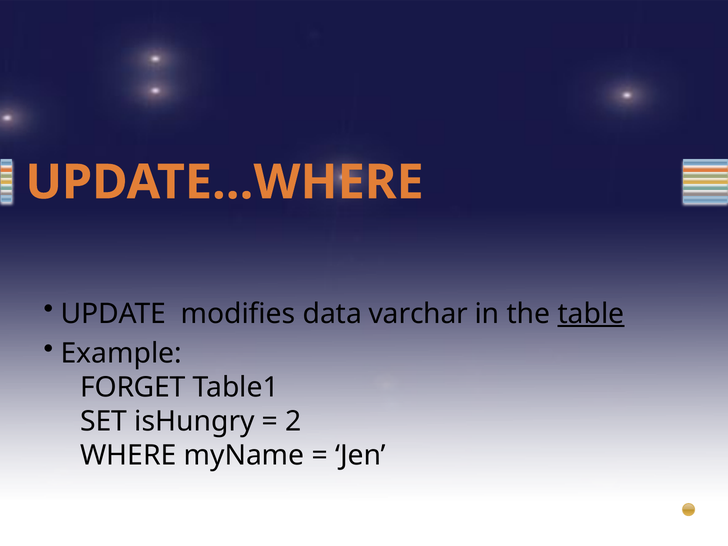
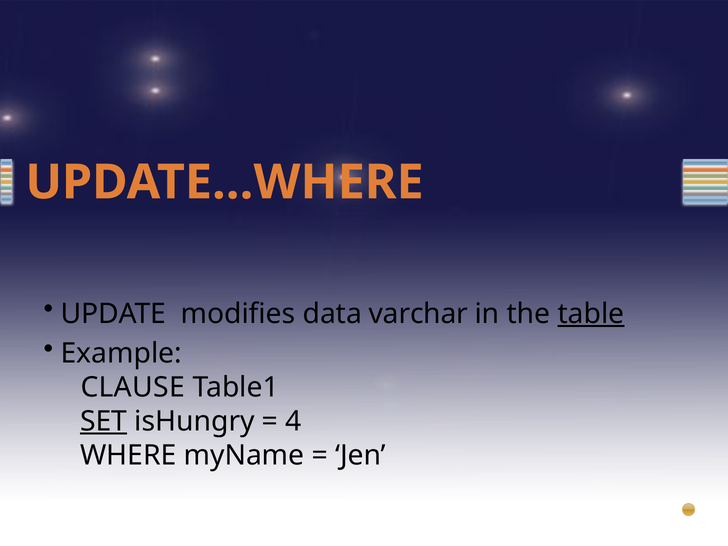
FORGET: FORGET -> CLAUSE (133, 387)
SET underline: none -> present (104, 421)
2: 2 -> 4 (294, 421)
